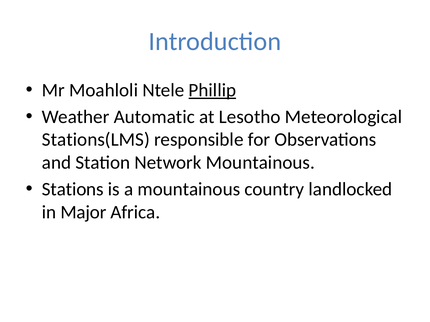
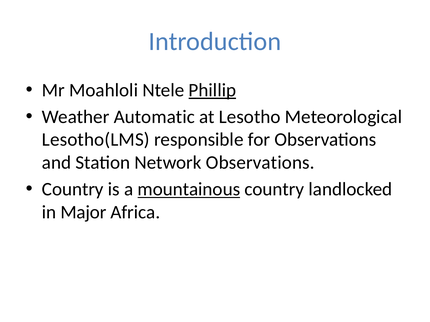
Stations(LMS: Stations(LMS -> Lesotho(LMS (96, 140)
Network Mountainous: Mountainous -> Observations (260, 163)
Stations: Stations -> Country (73, 190)
mountainous underline: none -> present (189, 190)
